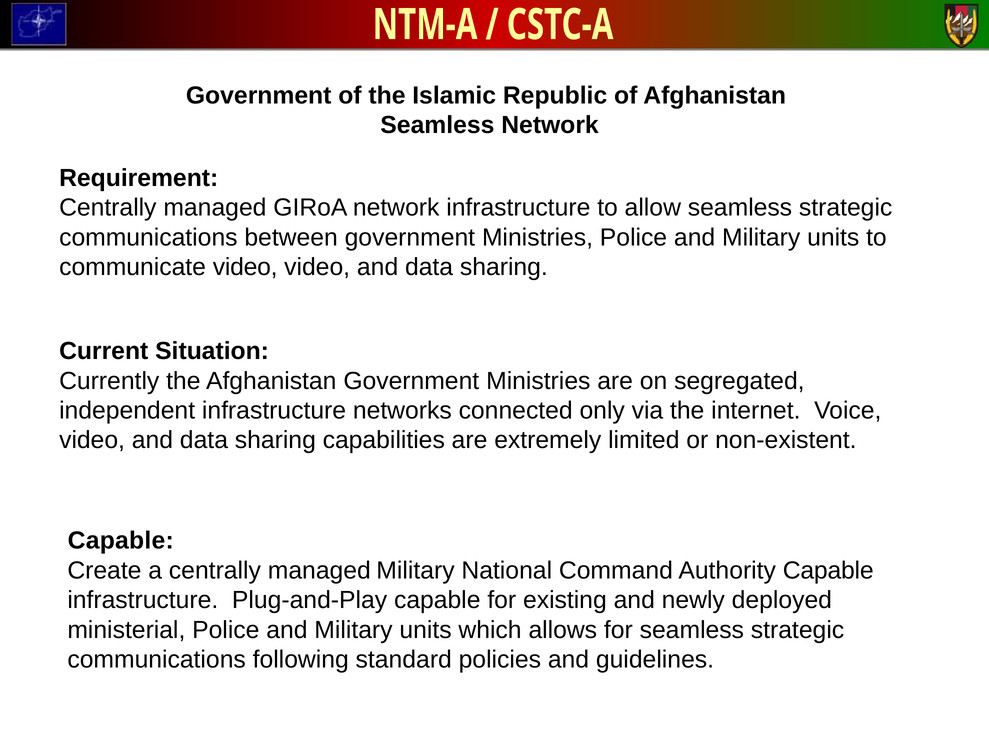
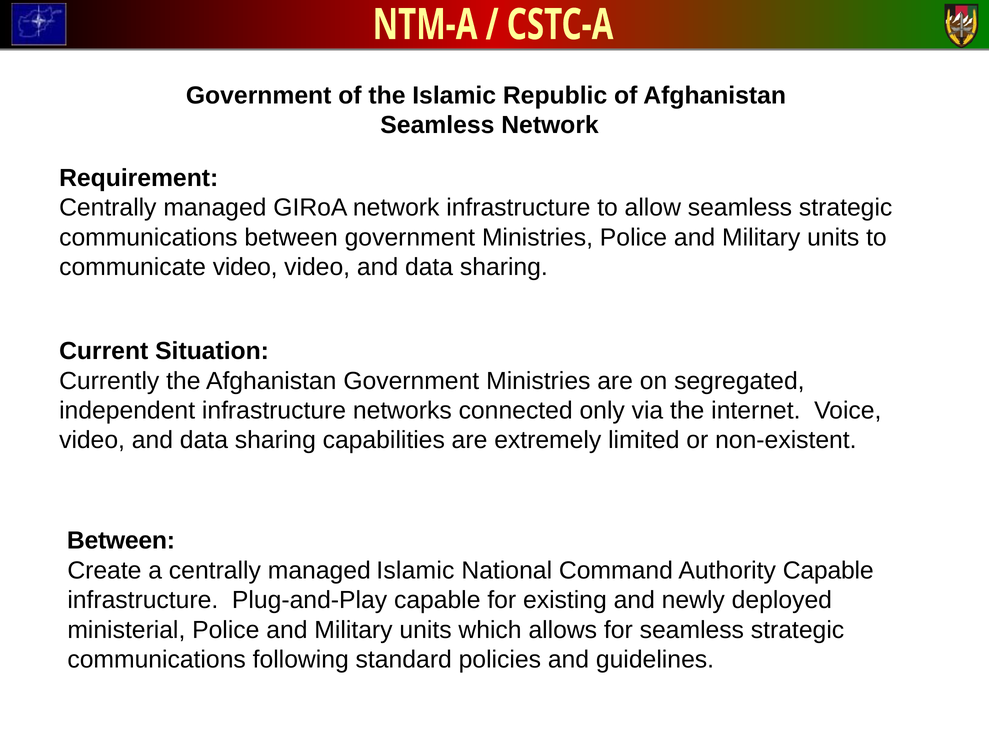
Capable: Capable -> Between (121, 541)
managed Military: Military -> Islamic (415, 570)
